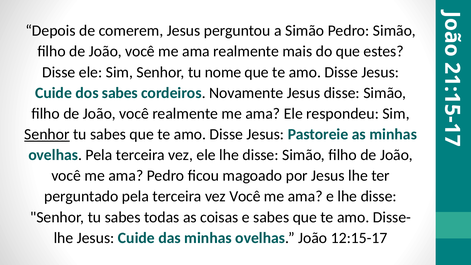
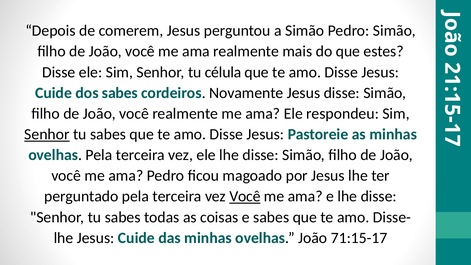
nome: nome -> célula (223, 72)
Você underline: none -> present (245, 196)
12:15-17: 12:15-17 -> 71:15-17 (359, 238)
